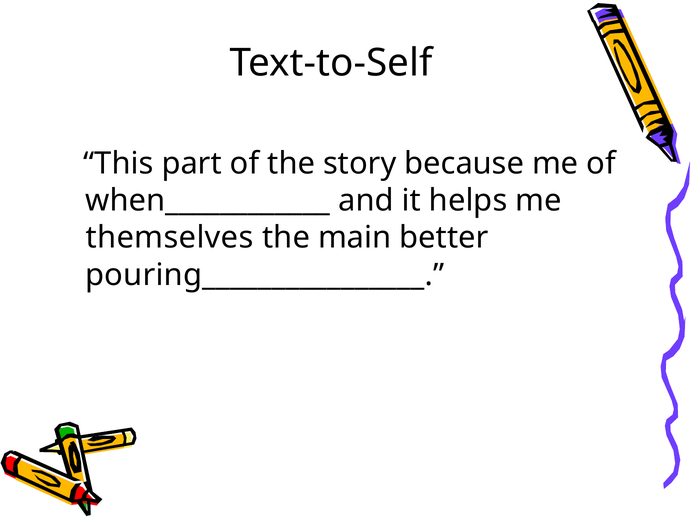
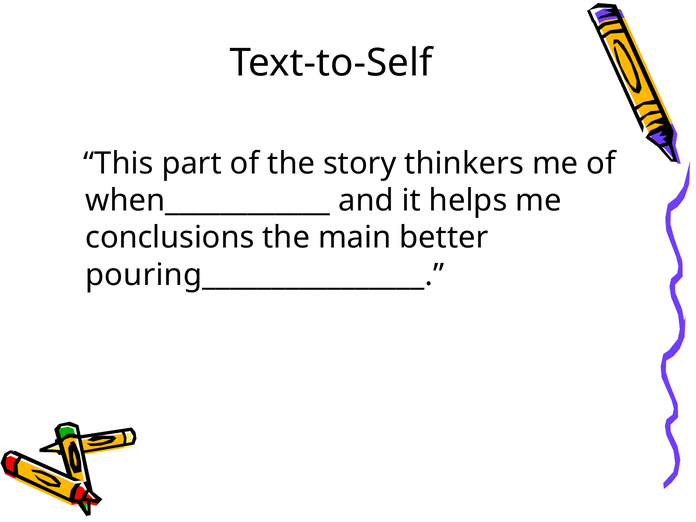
because: because -> thinkers (464, 163)
themselves: themselves -> conclusions (170, 238)
